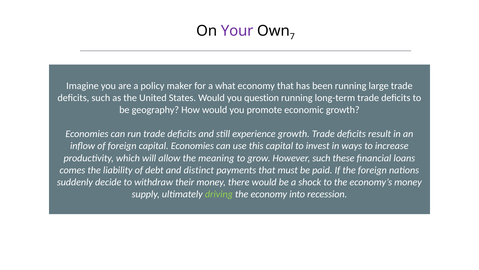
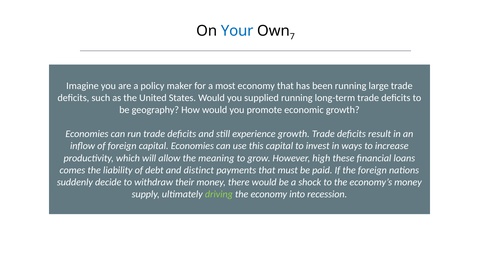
Your colour: purple -> blue (237, 31)
what: what -> most (225, 86)
question: question -> supplied (262, 98)
However such: such -> high (321, 158)
